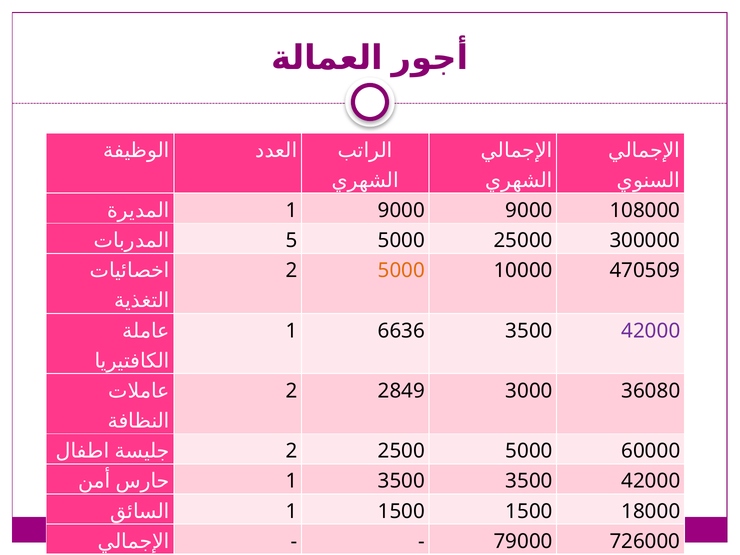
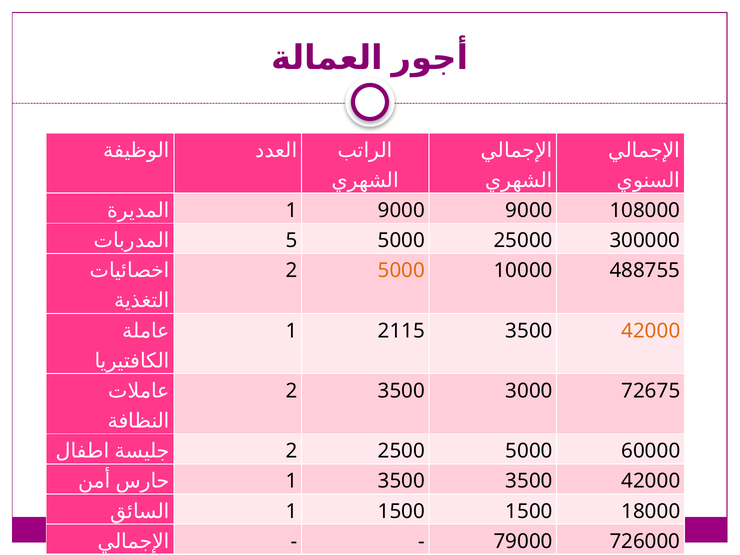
470509: 470509 -> 488755 (645, 271)
6636: 6636 -> 2115 (401, 331)
42000 colour: purple -> orange (651, 331)
2 2849: 2849 -> 3500 (401, 391)
36080: 36080 -> 72675 (651, 391)
